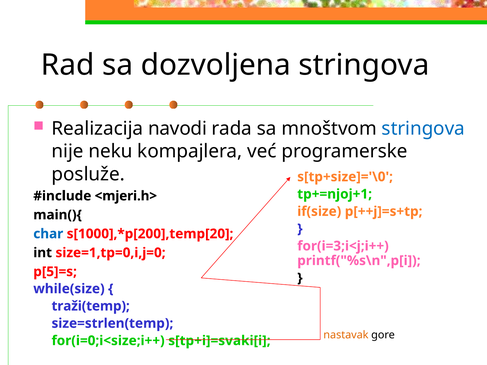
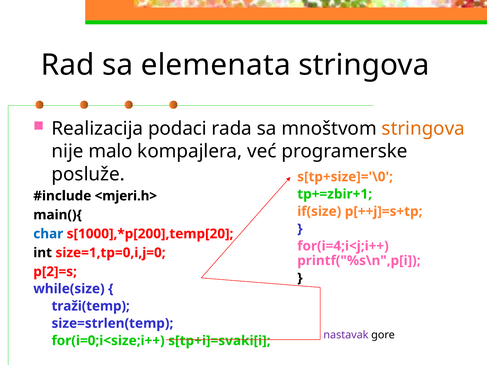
dozvoljena: dozvoljena -> elemenata (216, 65)
navodi: navodi -> podaci (177, 129)
stringova colour: blue -> orange (423, 129)
neku: neku -> malo (111, 152)
tp+=njoj+1: tp+=njoj+1 -> tp+=zbir+1 (335, 194)
for(i=3;i<j;i++: for(i=3;i<j;i++ -> for(i=4;i<j;i++ (343, 246)
p[5]=s: p[5]=s -> p[2]=s (55, 272)
nastavak colour: orange -> purple (346, 335)
